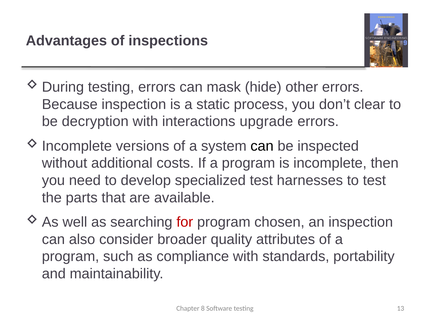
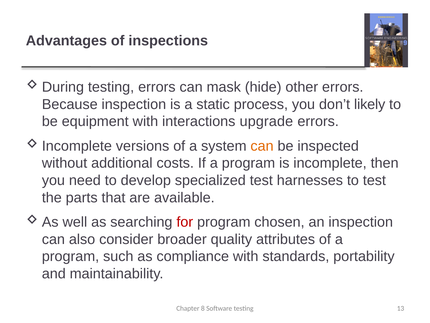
clear: clear -> likely (370, 104)
decryption: decryption -> equipment (95, 121)
can colour: black -> orange (262, 146)
